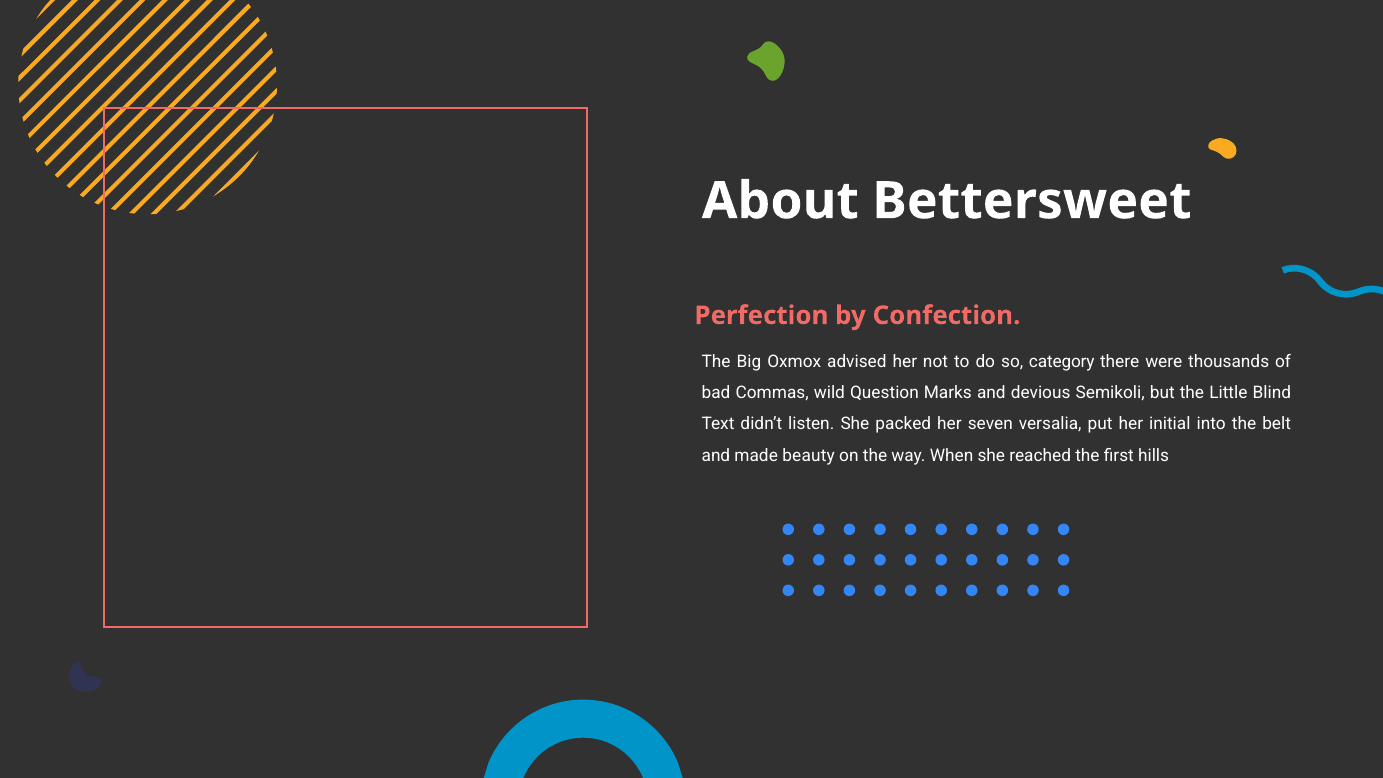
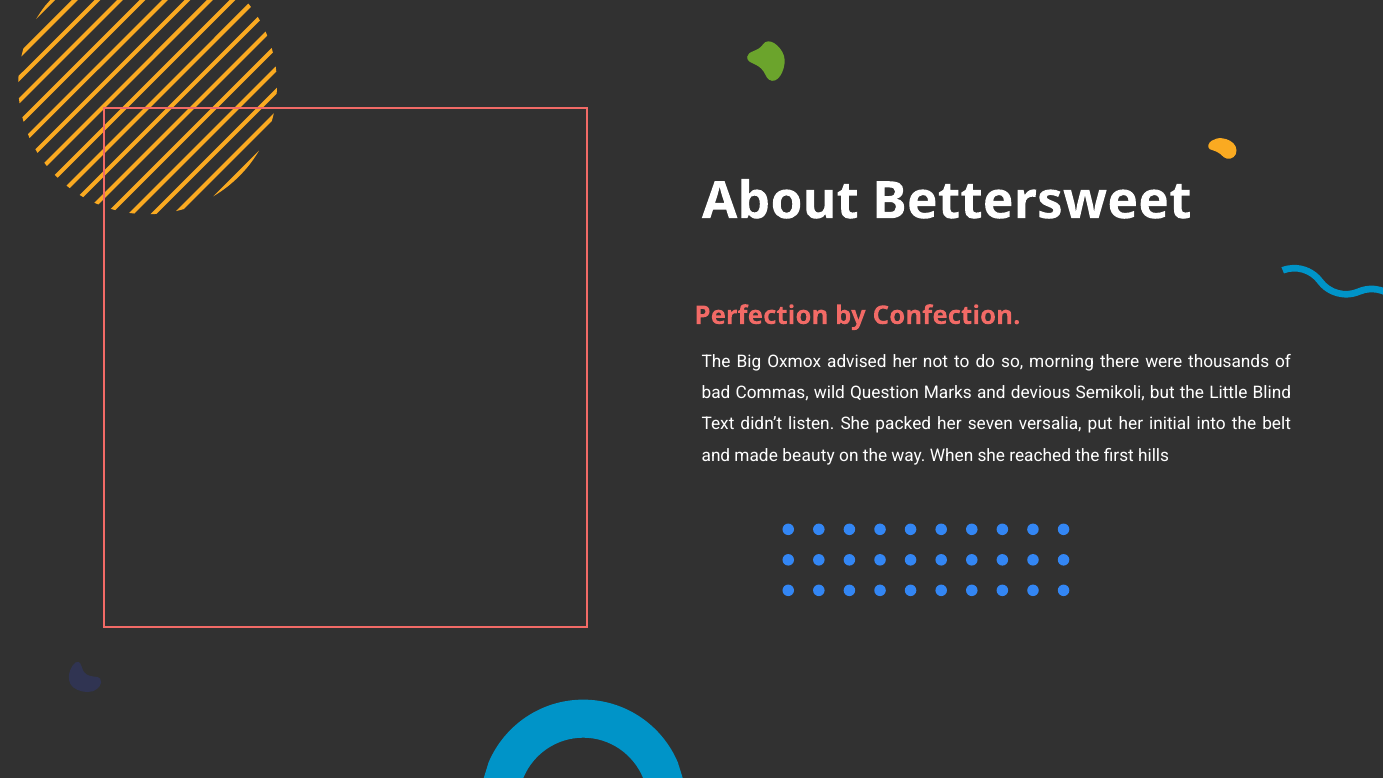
category: category -> morning (1062, 362)
